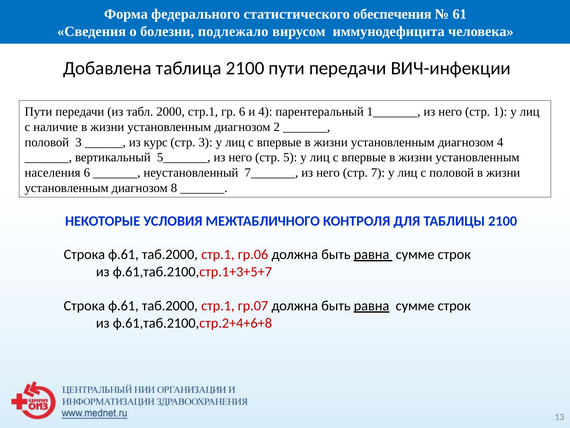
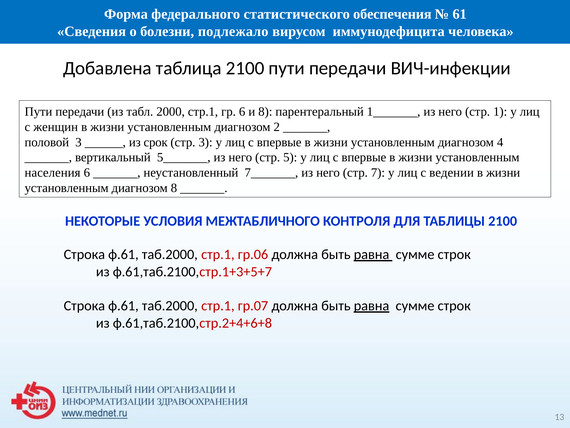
и 4: 4 -> 8 (265, 112)
наличие: наличие -> женщин (56, 127)
курс: курс -> срок (156, 142)
с половой: половой -> ведении (452, 172)
